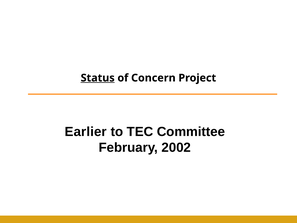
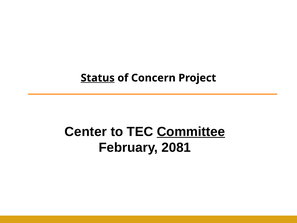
Earlier: Earlier -> Center (86, 132)
Committee underline: none -> present (191, 132)
2002: 2002 -> 2081 (176, 147)
